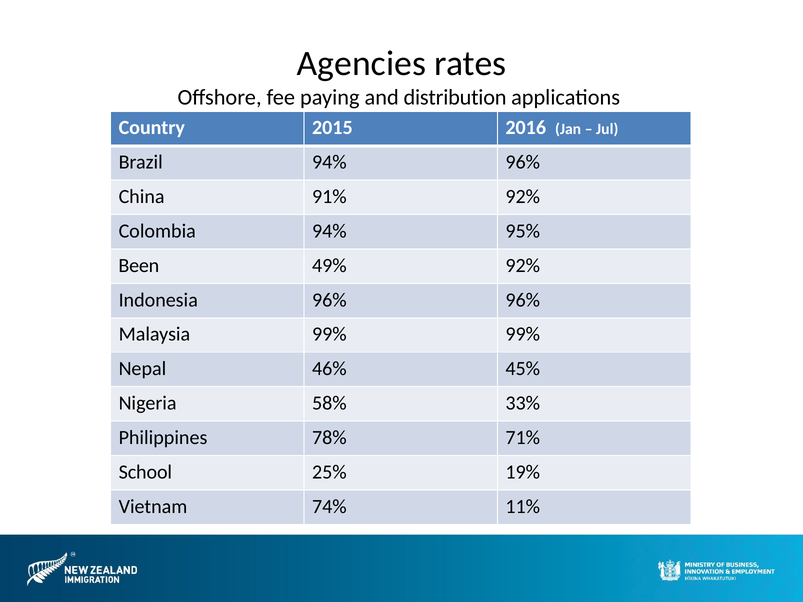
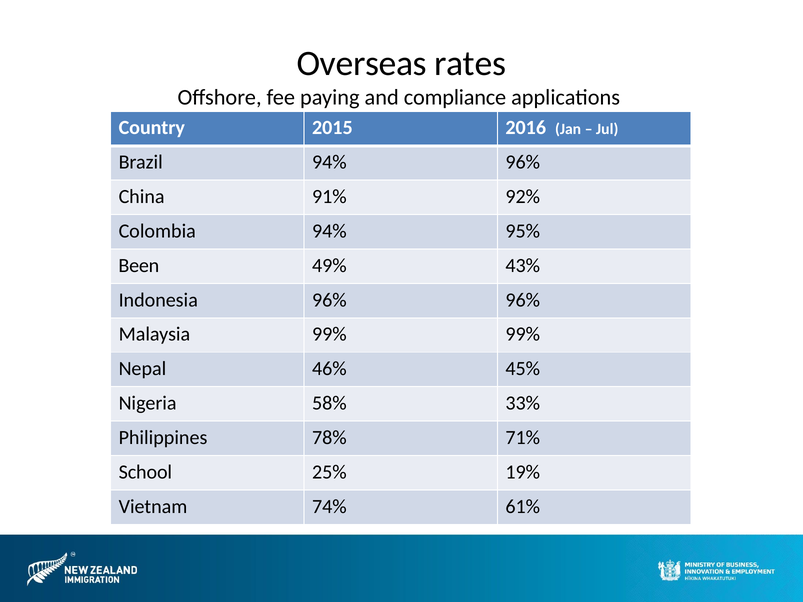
Agencies: Agencies -> Overseas (362, 63)
distribution: distribution -> compliance (455, 97)
49% 92%: 92% -> 43% (523, 266)
11%: 11% -> 61% (523, 507)
